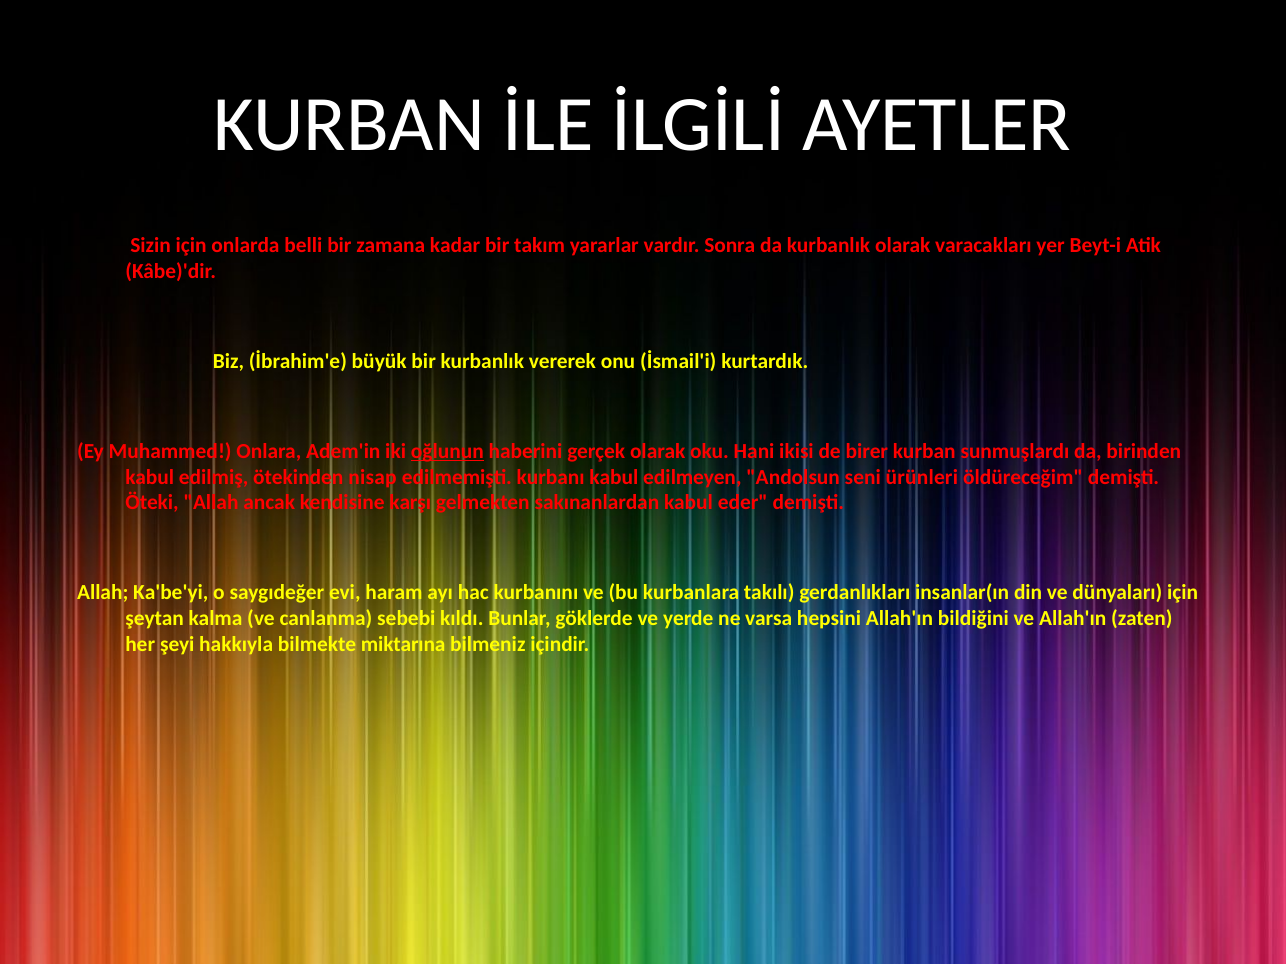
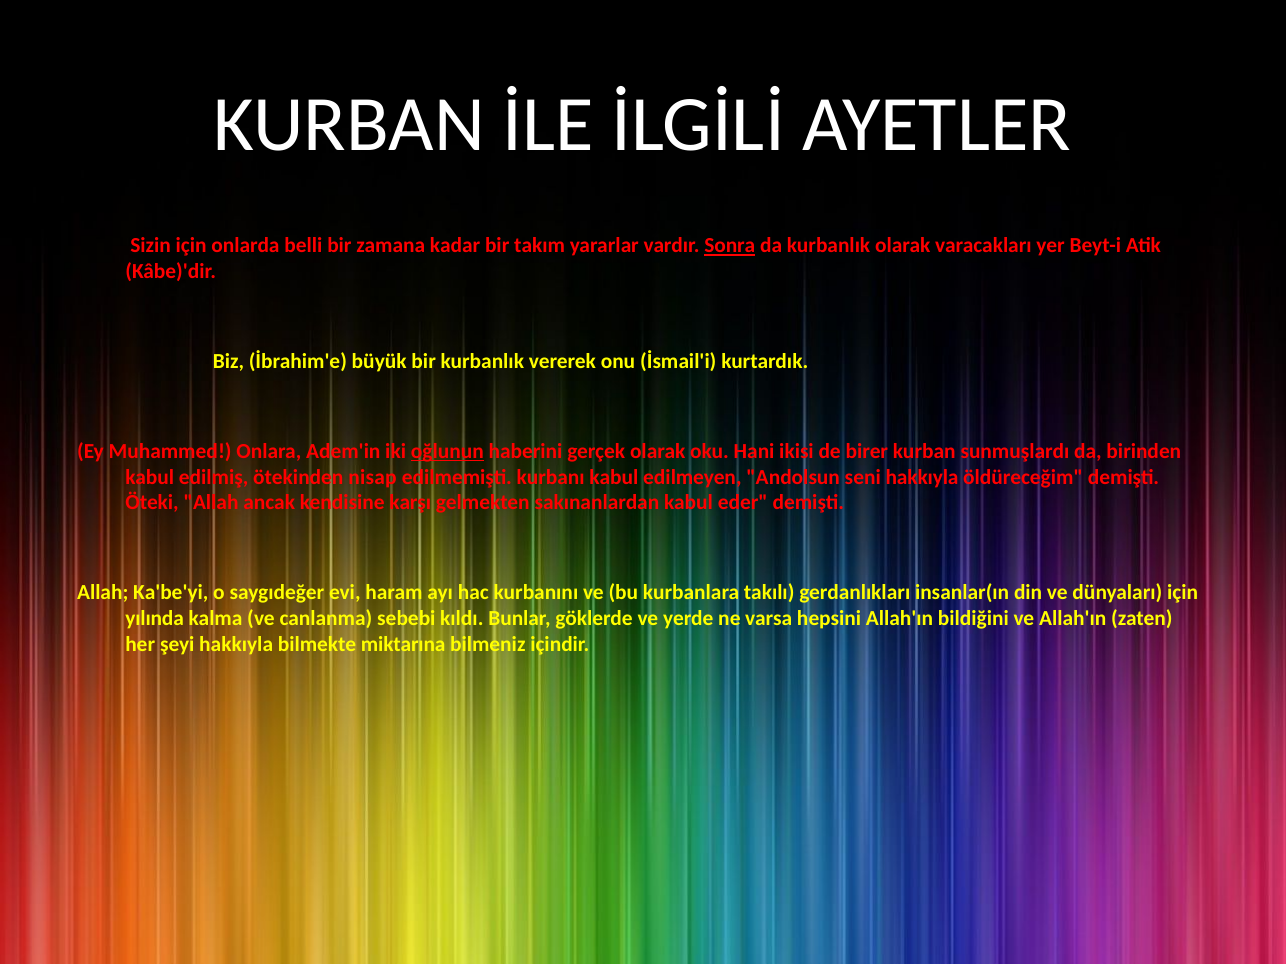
Sonra underline: none -> present (730, 246)
seni ürünleri: ürünleri -> hakkıyla (922, 477)
şeytan: şeytan -> yılında (155, 619)
